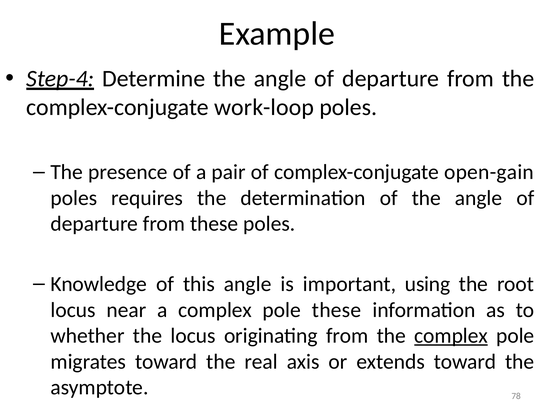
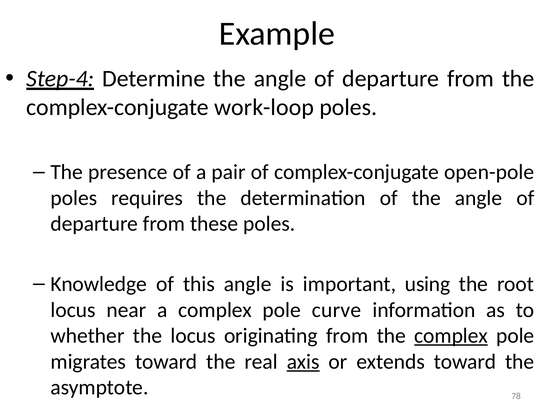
open-gain: open-gain -> open-pole (489, 172)
pole these: these -> curve (337, 310)
axis underline: none -> present (303, 362)
